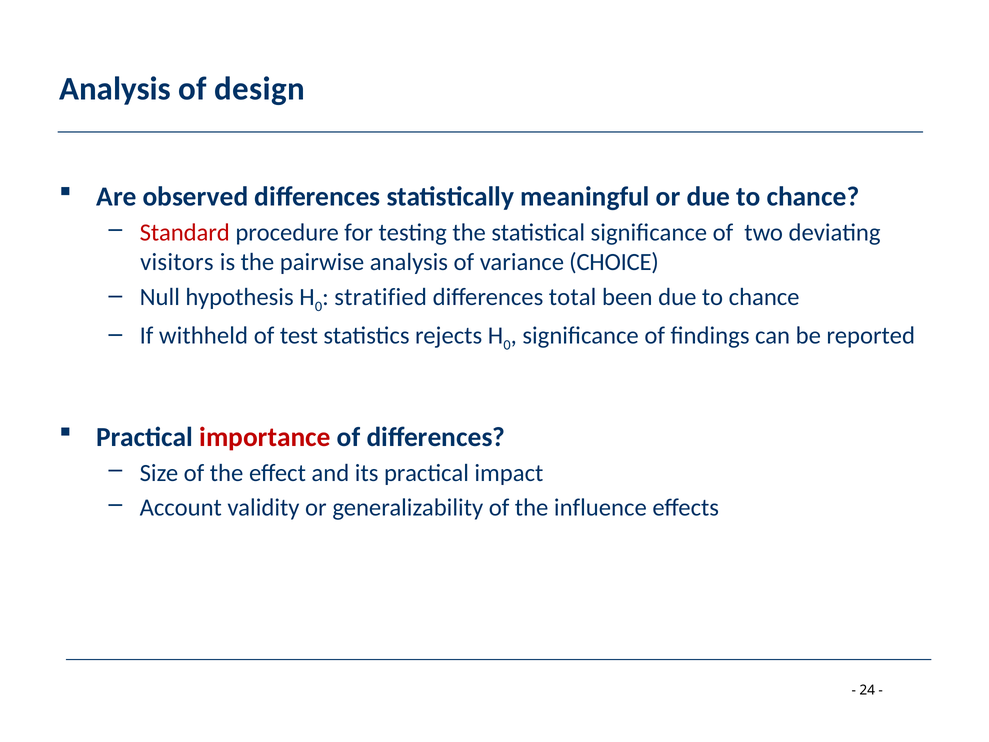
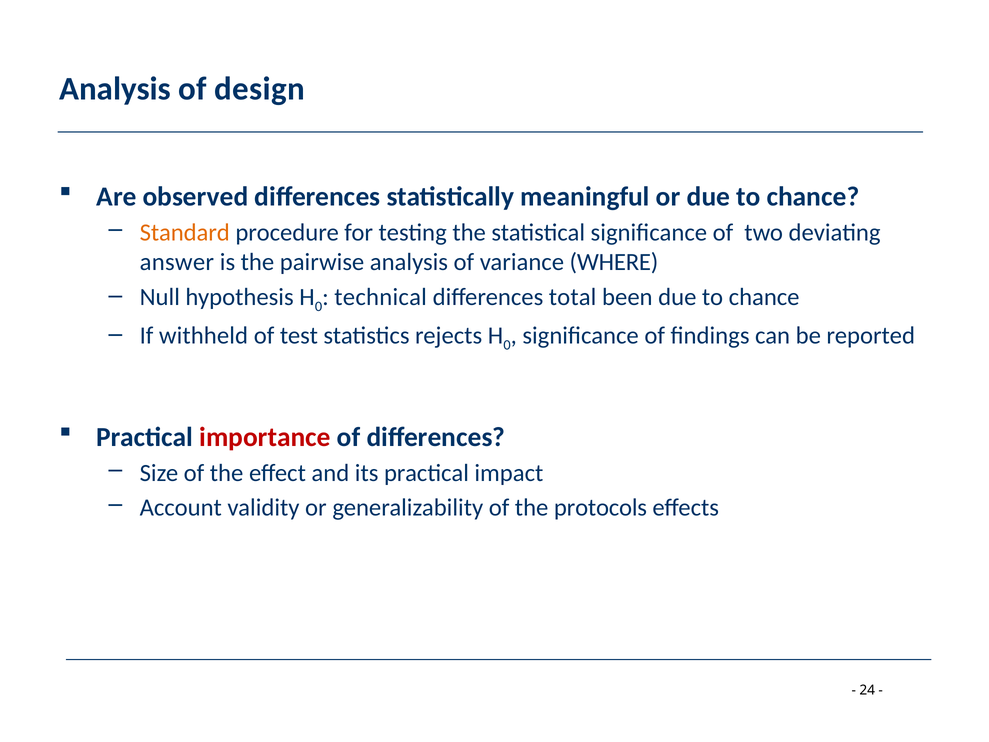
Standard colour: red -> orange (185, 233)
visitors: visitors -> answer (177, 262)
CHOICE: CHOICE -> WHERE (614, 262)
stratified: stratified -> technical (381, 297)
influence: influence -> protocols (600, 508)
